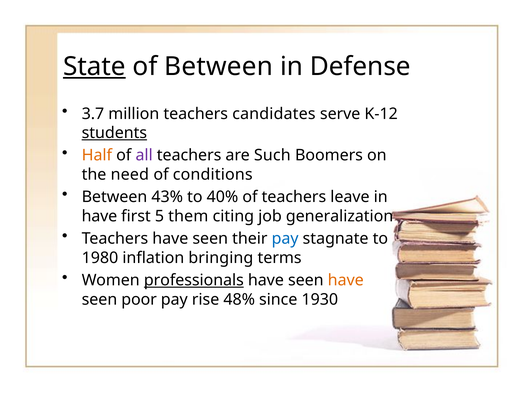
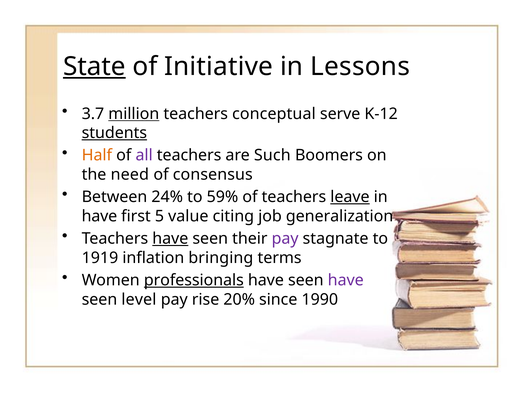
of Between: Between -> Initiative (219, 66)
Defense: Defense -> Lessons (360, 66)
million underline: none -> present (134, 114)
candidates: candidates -> conceptual (274, 114)
conditions: conditions -> consensus (213, 175)
43%: 43% -> 24% (167, 197)
40%: 40% -> 59% (222, 197)
leave underline: none -> present (350, 197)
them: them -> value (188, 216)
have underline: none -> present (170, 239)
pay colour: blue -> purple (285, 239)
1980: 1980 -> 1919 (100, 258)
have colour: orange -> purple (346, 280)
poor: poor -> level (139, 299)
48%: 48% -> 20% (239, 299)
1930: 1930 -> 1990 (320, 299)
